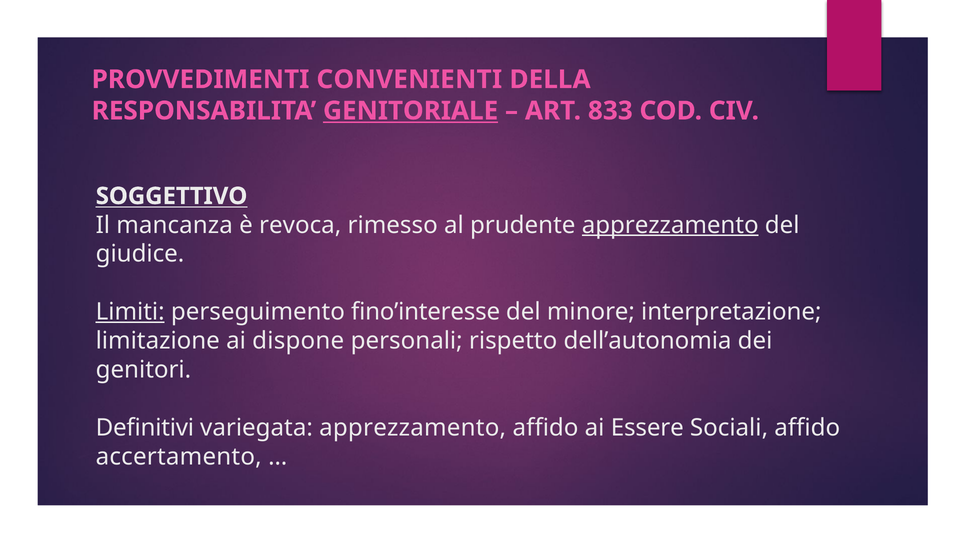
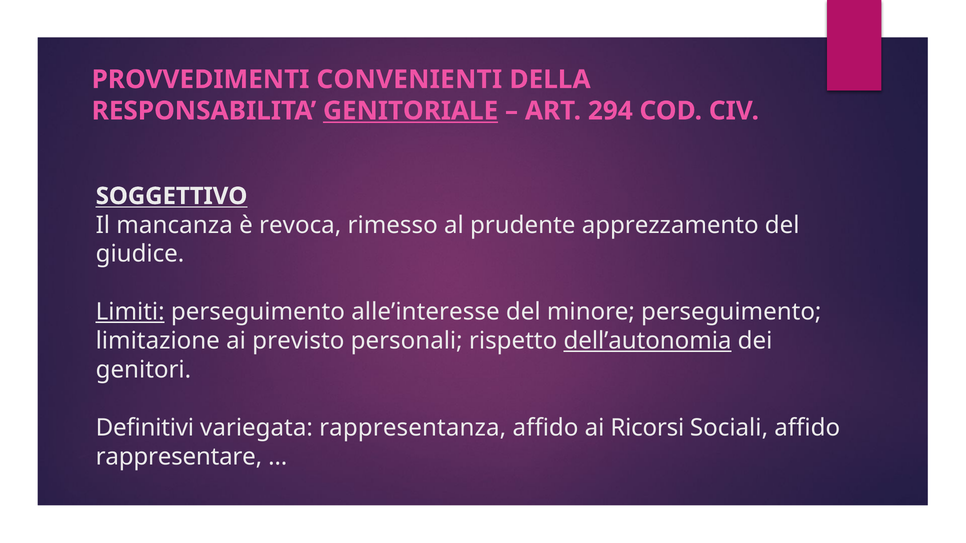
833: 833 -> 294 (610, 111)
apprezzamento underline: present -> none (670, 225)
fino’interesse: fino’interesse -> alle’interesse (425, 312)
minore interpretazione: interpretazione -> perseguimento (731, 312)
dispone: dispone -> previsto (298, 341)
dell’autonomia underline: none -> present (648, 341)
variegata apprezzamento: apprezzamento -> rappresentanza (413, 428)
Essere: Essere -> Ricorsi (647, 428)
accertamento: accertamento -> rappresentare (179, 457)
